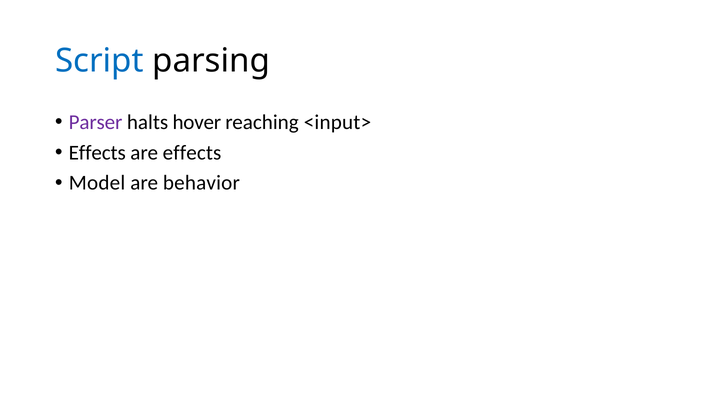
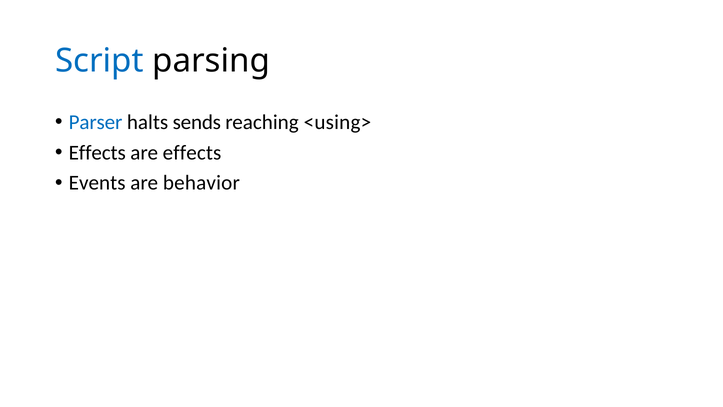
Parser colour: purple -> blue (96, 122)
hover: hover -> sends (197, 122)
<input>: <input> -> <using> (337, 122)
Model: Model -> Events (97, 183)
